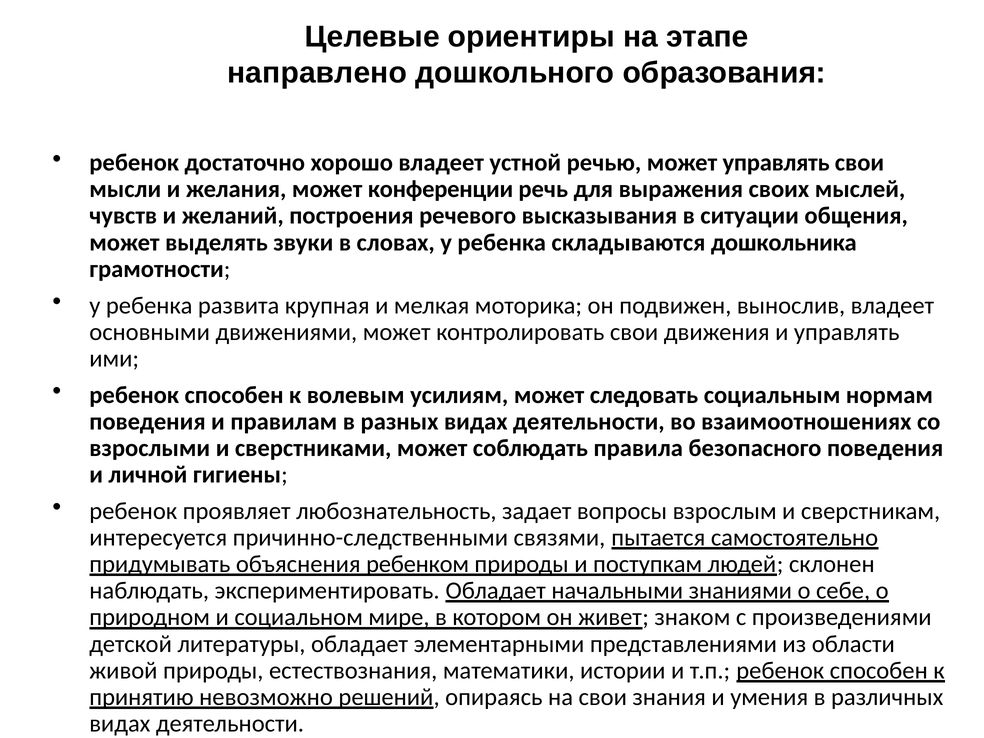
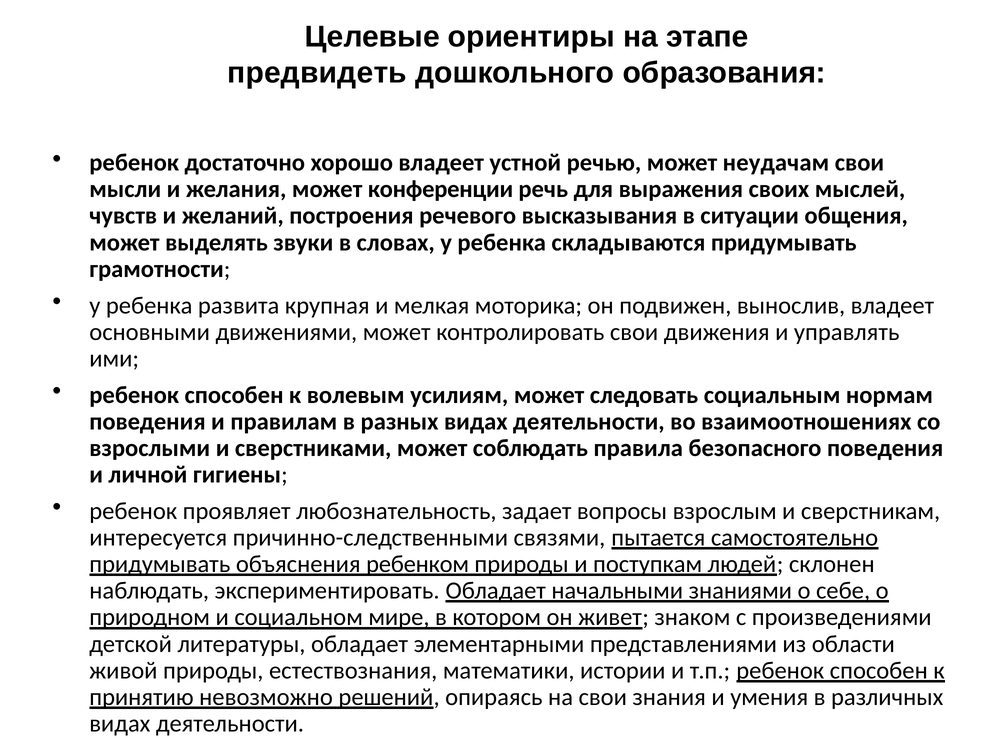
направлено: направлено -> предвидеть (317, 73)
может управлять: управлять -> неудачам (776, 163)
складываются дошкольника: дошкольника -> придумывать (784, 242)
